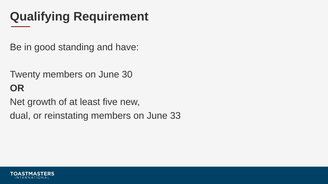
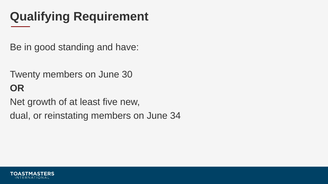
33: 33 -> 34 (175, 116)
